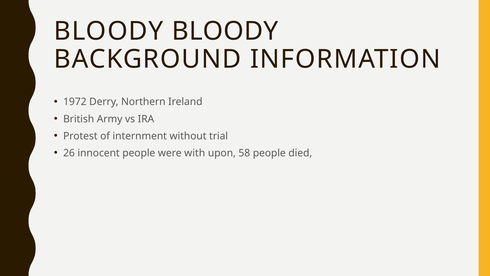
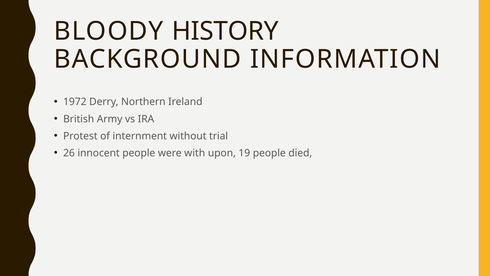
BLOODY BLOODY: BLOODY -> HISTORY (225, 31)
58: 58 -> 19 (244, 153)
